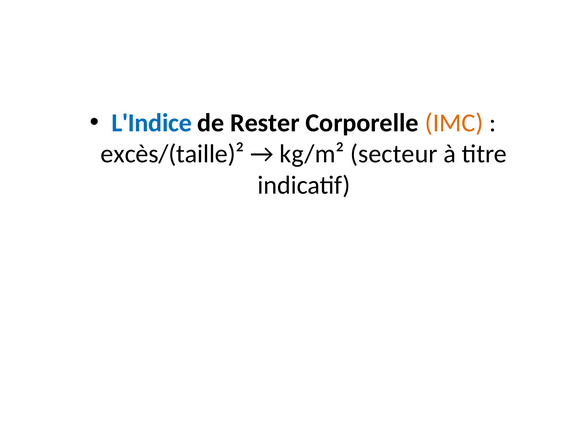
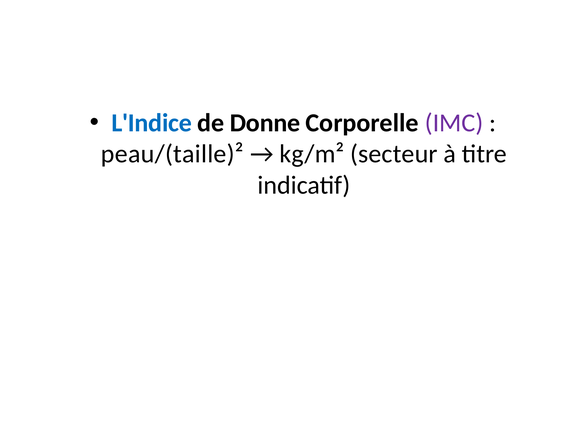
Rester: Rester -> Donne (265, 123)
IMC colour: orange -> purple (454, 123)
excès/(taille)²: excès/(taille)² -> peau/(taille)² (172, 154)
